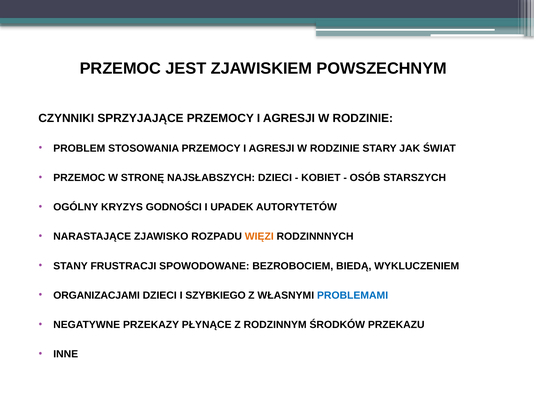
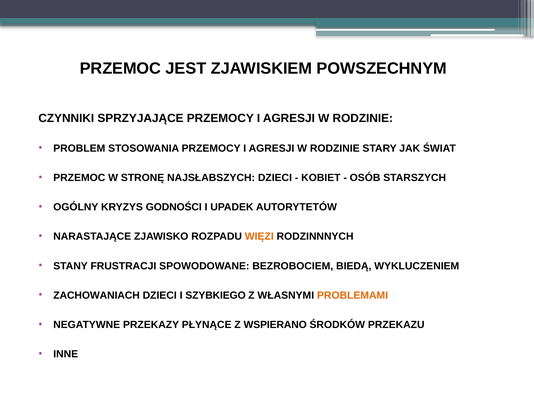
ORGANIZACJAMI: ORGANIZACJAMI -> ZACHOWANIACH (97, 296)
PROBLEMAMI colour: blue -> orange (353, 296)
RODZINNYM: RODZINNYM -> WSPIERANO (275, 325)
